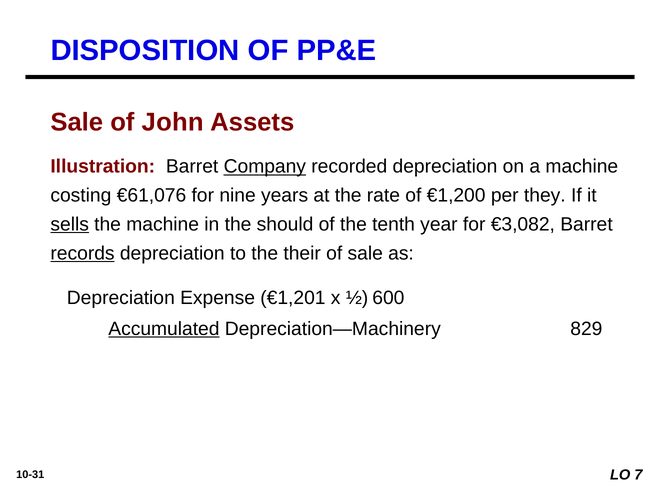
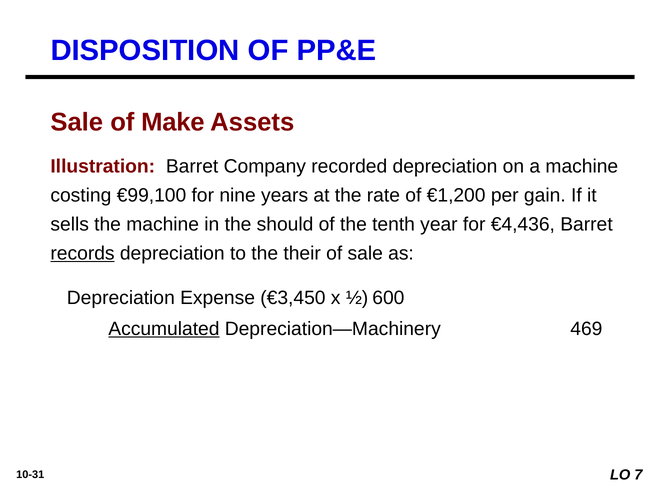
John: John -> Make (173, 122)
Company underline: present -> none (265, 167)
€61,076: €61,076 -> €99,100 (152, 195)
they: they -> gain (545, 195)
sells underline: present -> none (70, 224)
€3,082: €3,082 -> €4,436 (523, 224)
€1,201: €1,201 -> €3,450 (293, 298)
829: 829 -> 469 (586, 329)
